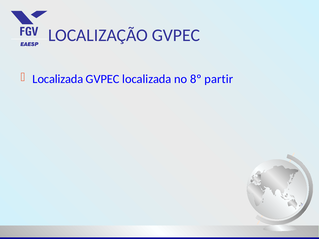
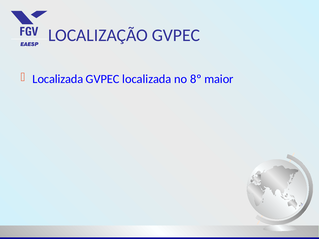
partir: partir -> maior (219, 79)
